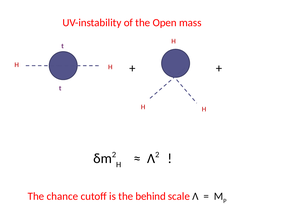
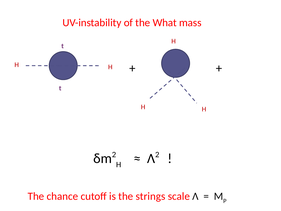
Open: Open -> What (165, 23)
behind: behind -> strings (151, 196)
